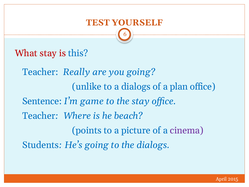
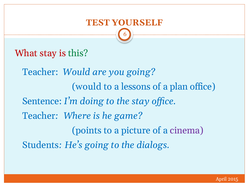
this colour: blue -> green (78, 53)
Teacher Really: Really -> Would (77, 72)
unlike: unlike -> would (87, 86)
a dialogs: dialogs -> lessons (136, 86)
game: game -> doing (92, 101)
beach: beach -> game (128, 116)
